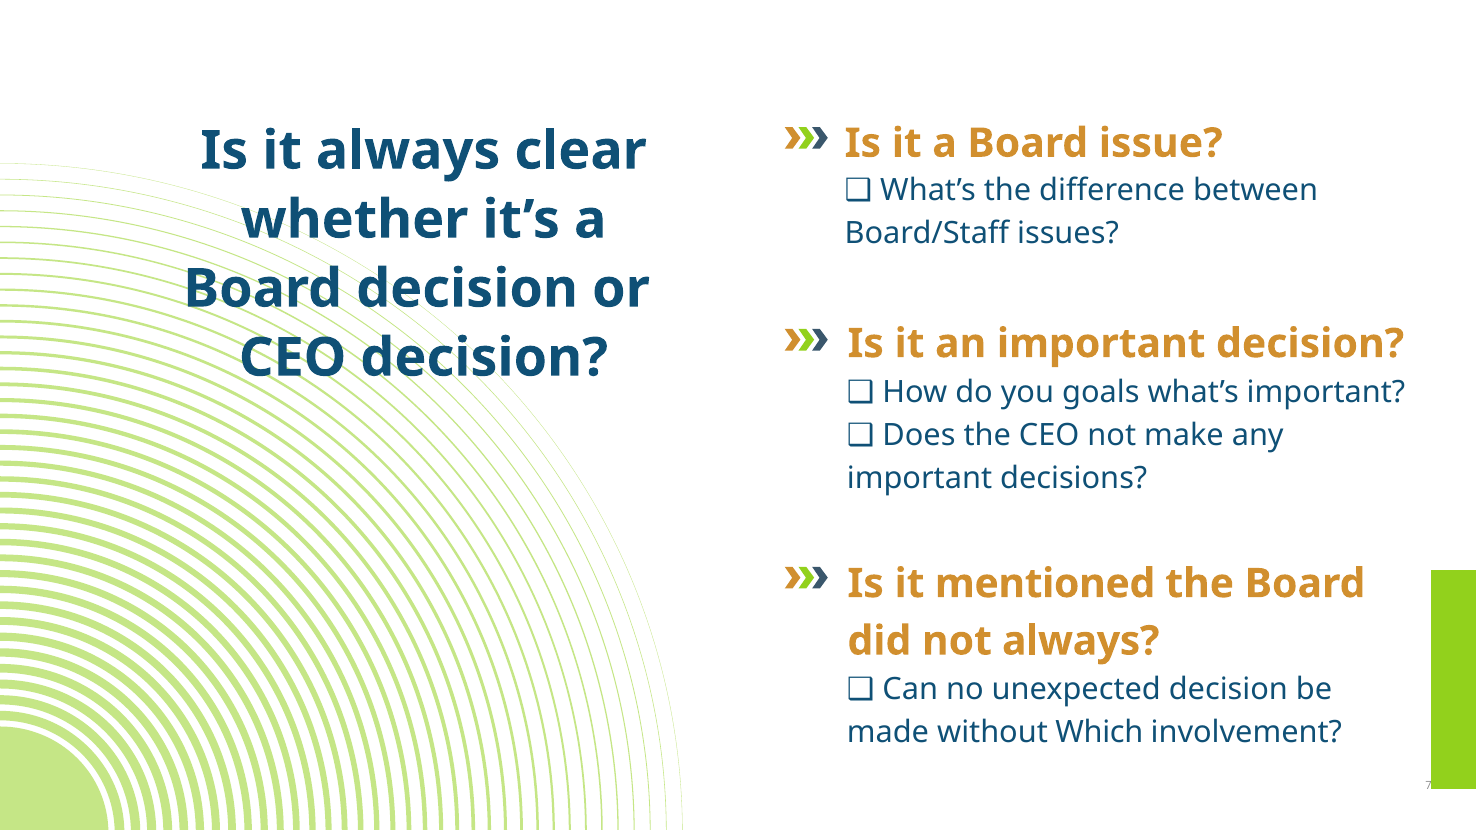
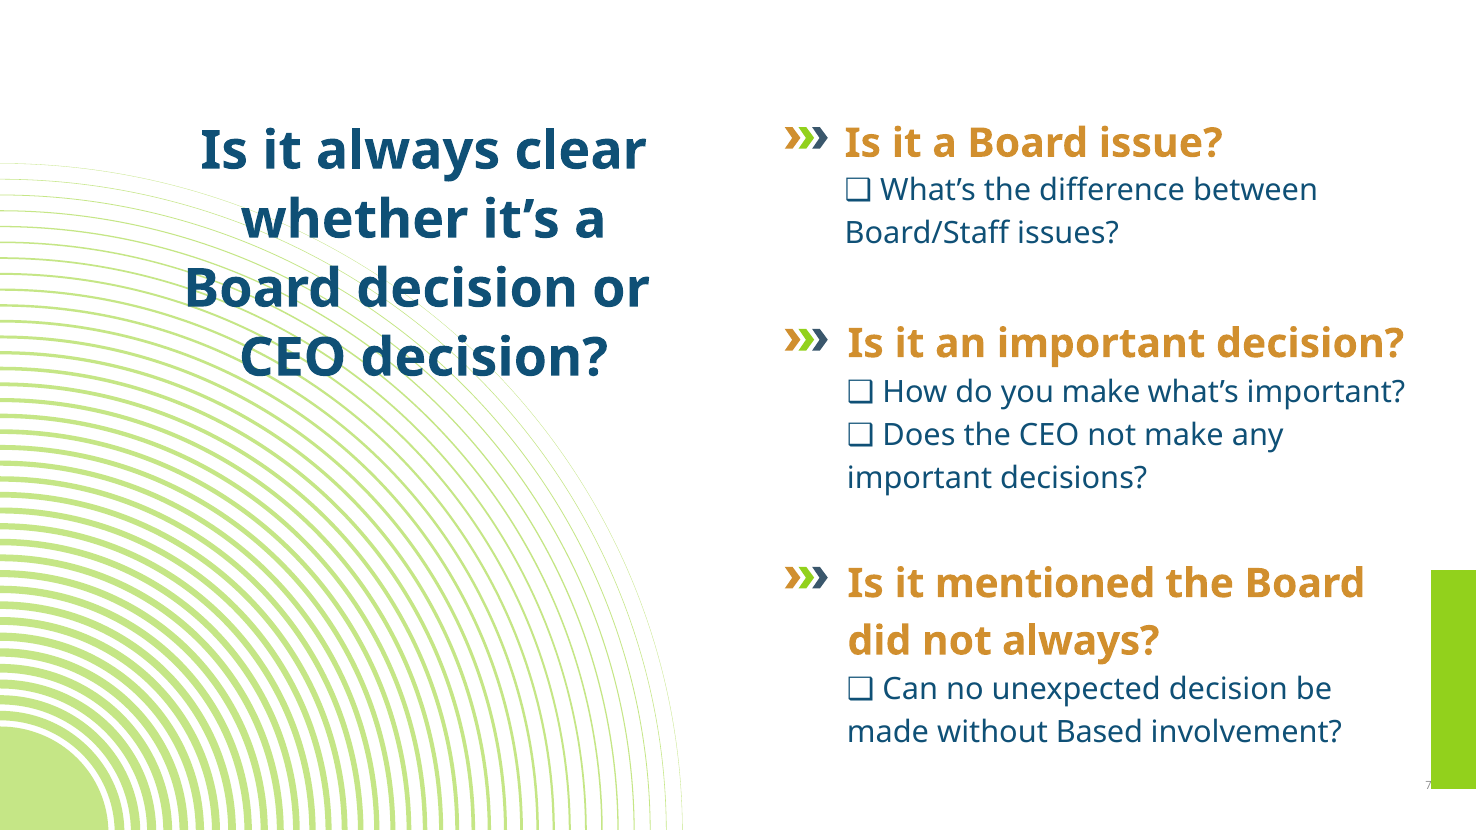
you goals: goals -> make (1101, 392)
Which: Which -> Based (1099, 732)
